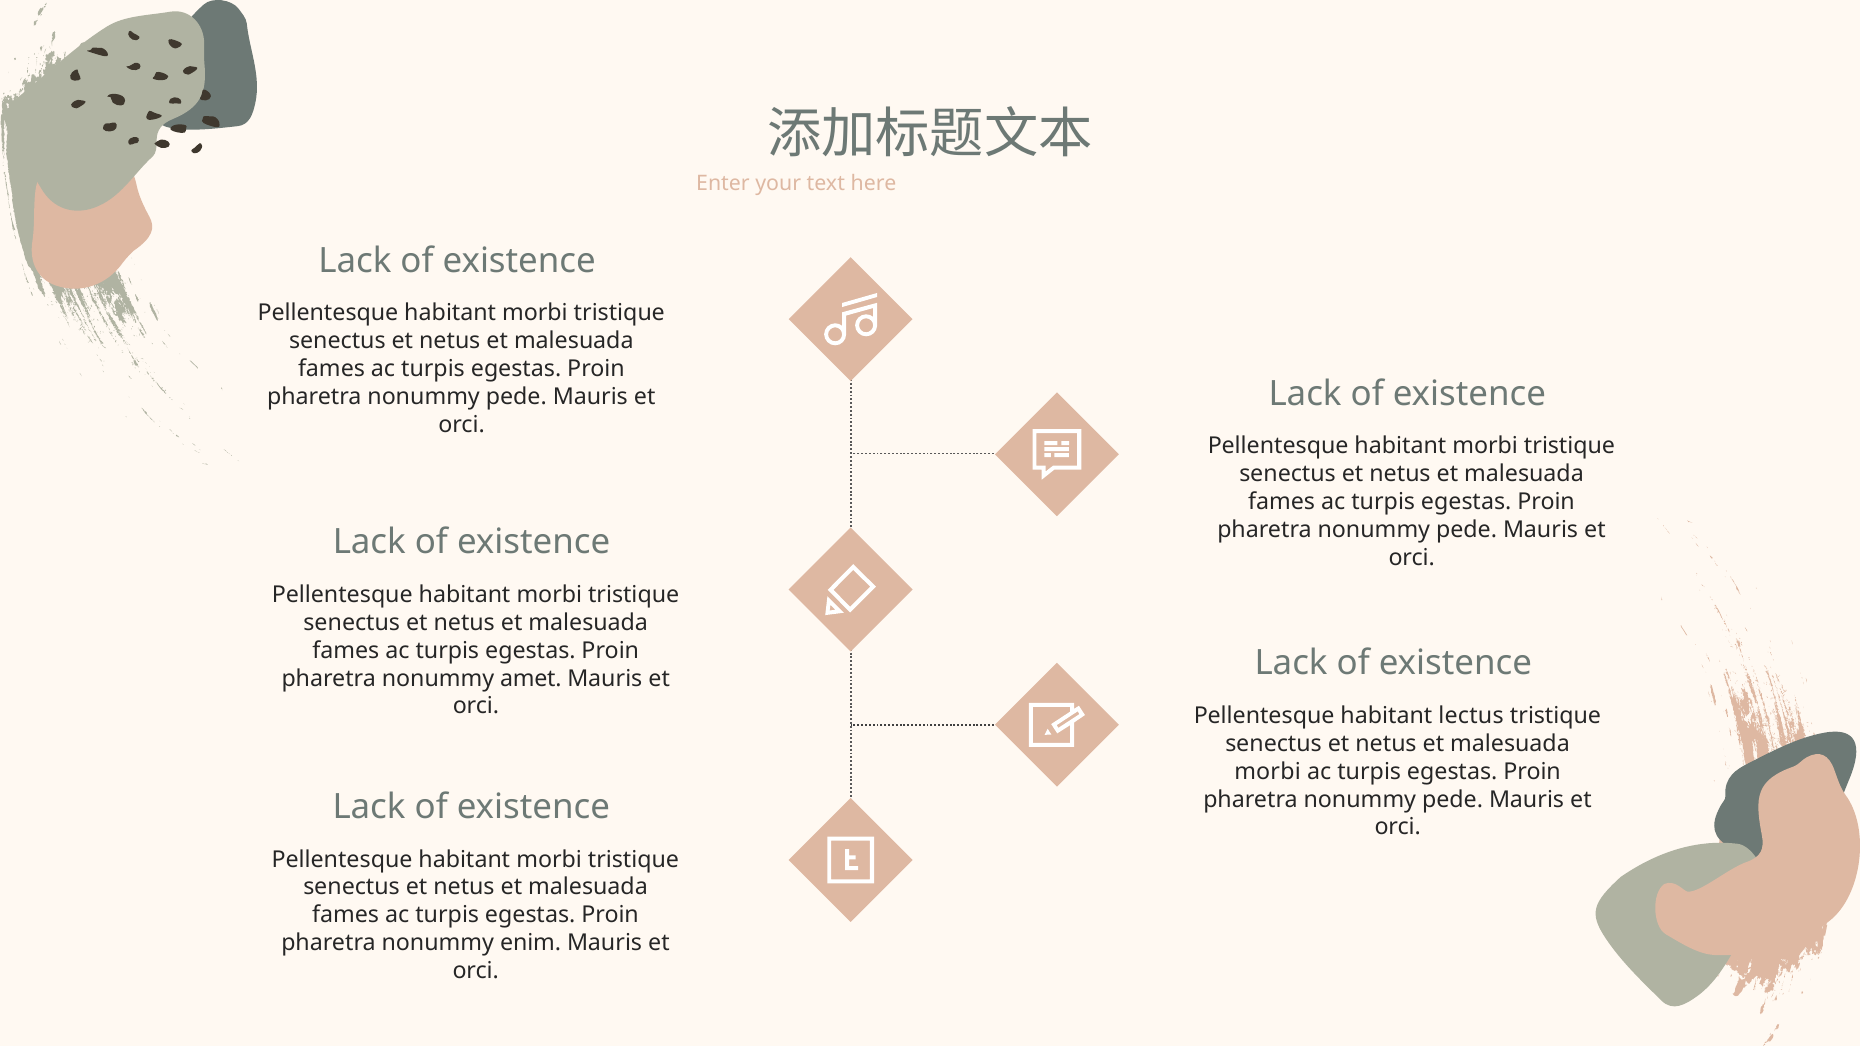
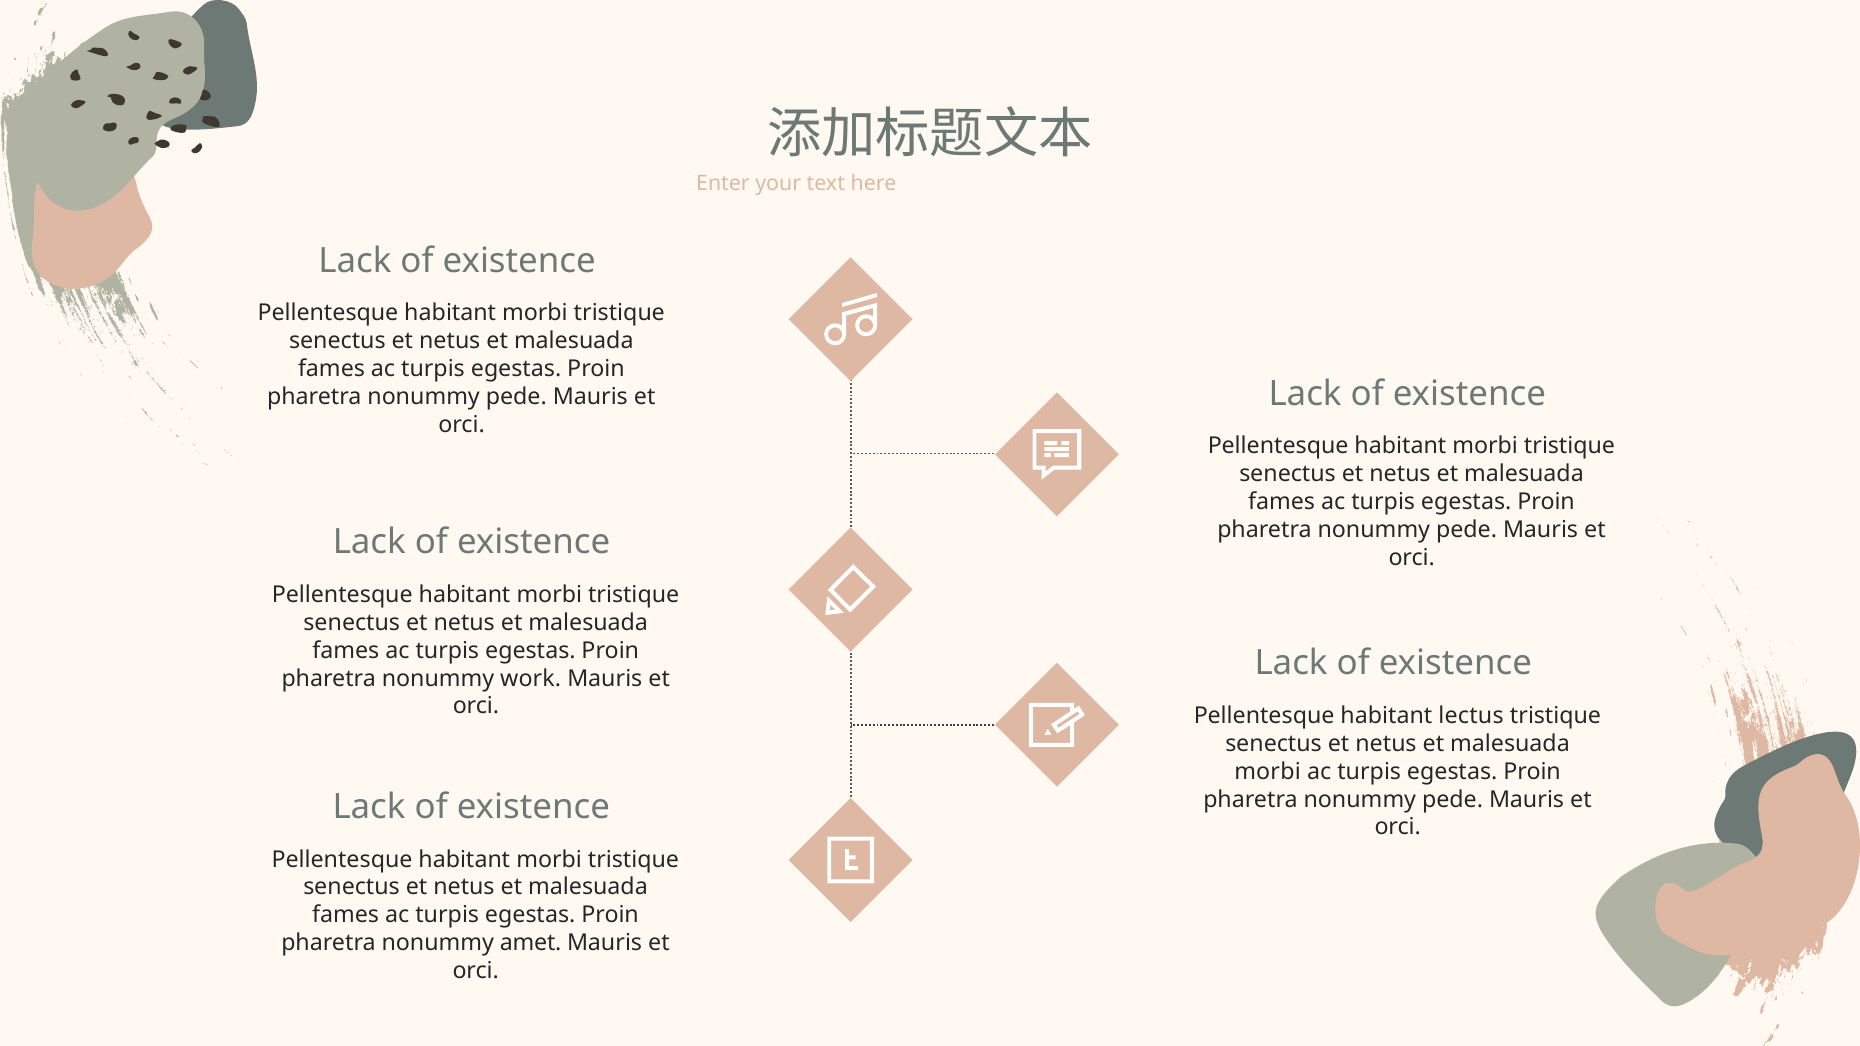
amet: amet -> work (531, 679)
enim: enim -> amet (531, 943)
